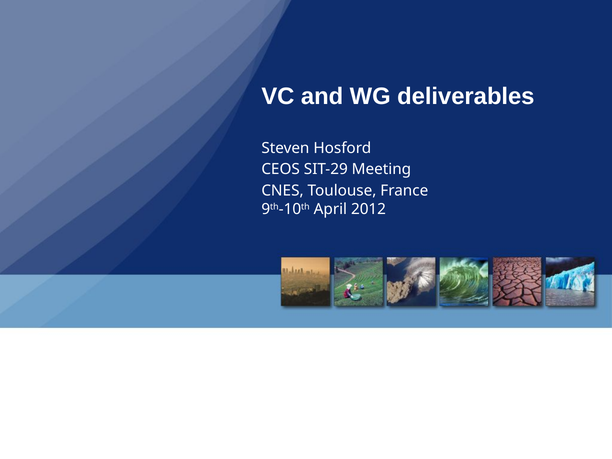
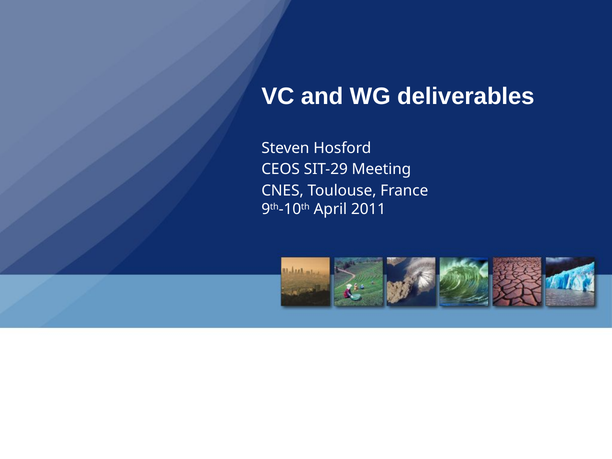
2012: 2012 -> 2011 (369, 209)
